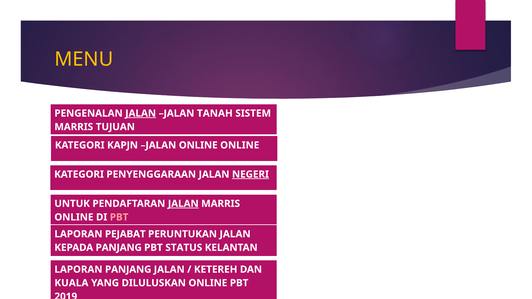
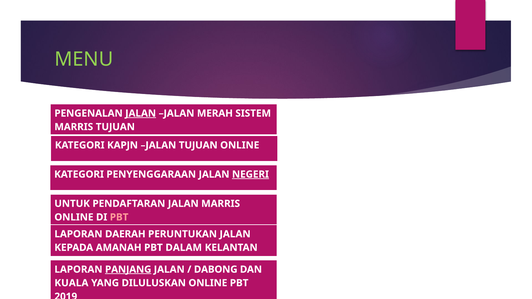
MENU colour: yellow -> light green (84, 59)
TANAH: TANAH -> MERAH (215, 113)
JALAN ONLINE: ONLINE -> TUJUAN (198, 145)
JALAN underline: present -> none (183, 204)
PEJABAT: PEJABAT -> DAERAH (125, 234)
KEPADA PANJANG: PANJANG -> AMANAH (119, 248)
STATUS: STATUS -> DALAM (184, 248)
PANJANG underline: none -> present (128, 270)
KETEREH: KETEREH -> DABONG (216, 270)
